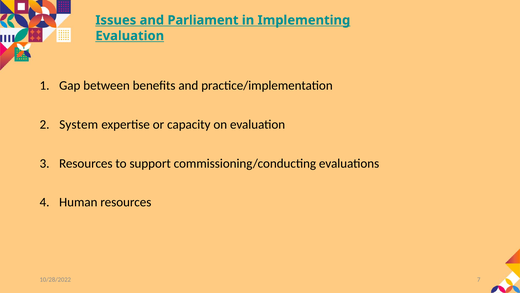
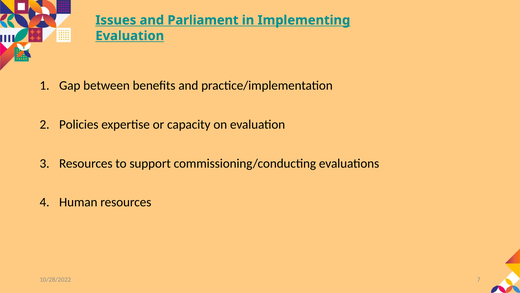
System: System -> Policies (79, 124)
